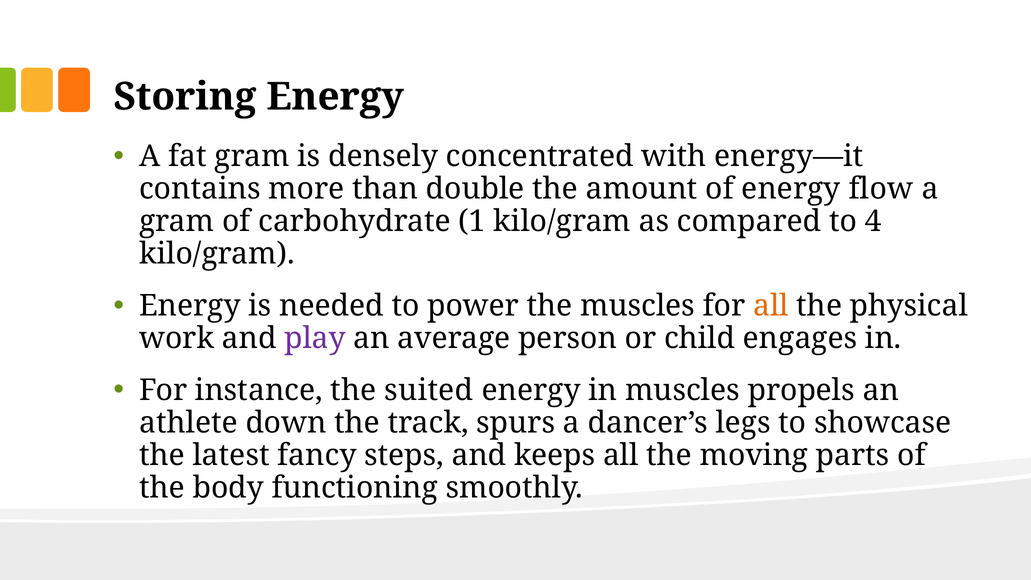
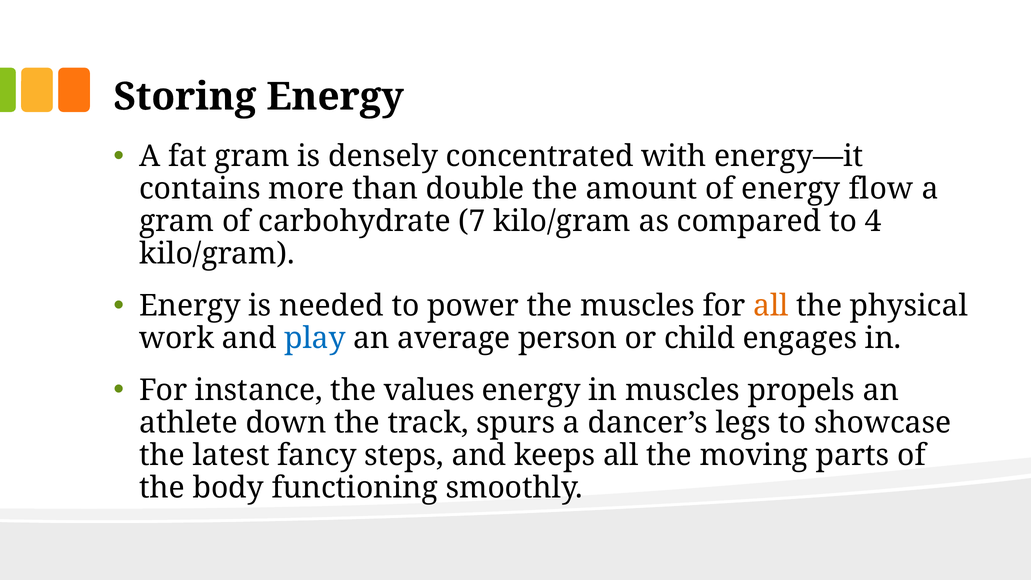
1: 1 -> 7 (472, 222)
play colour: purple -> blue (315, 338)
suited: suited -> values (429, 390)
